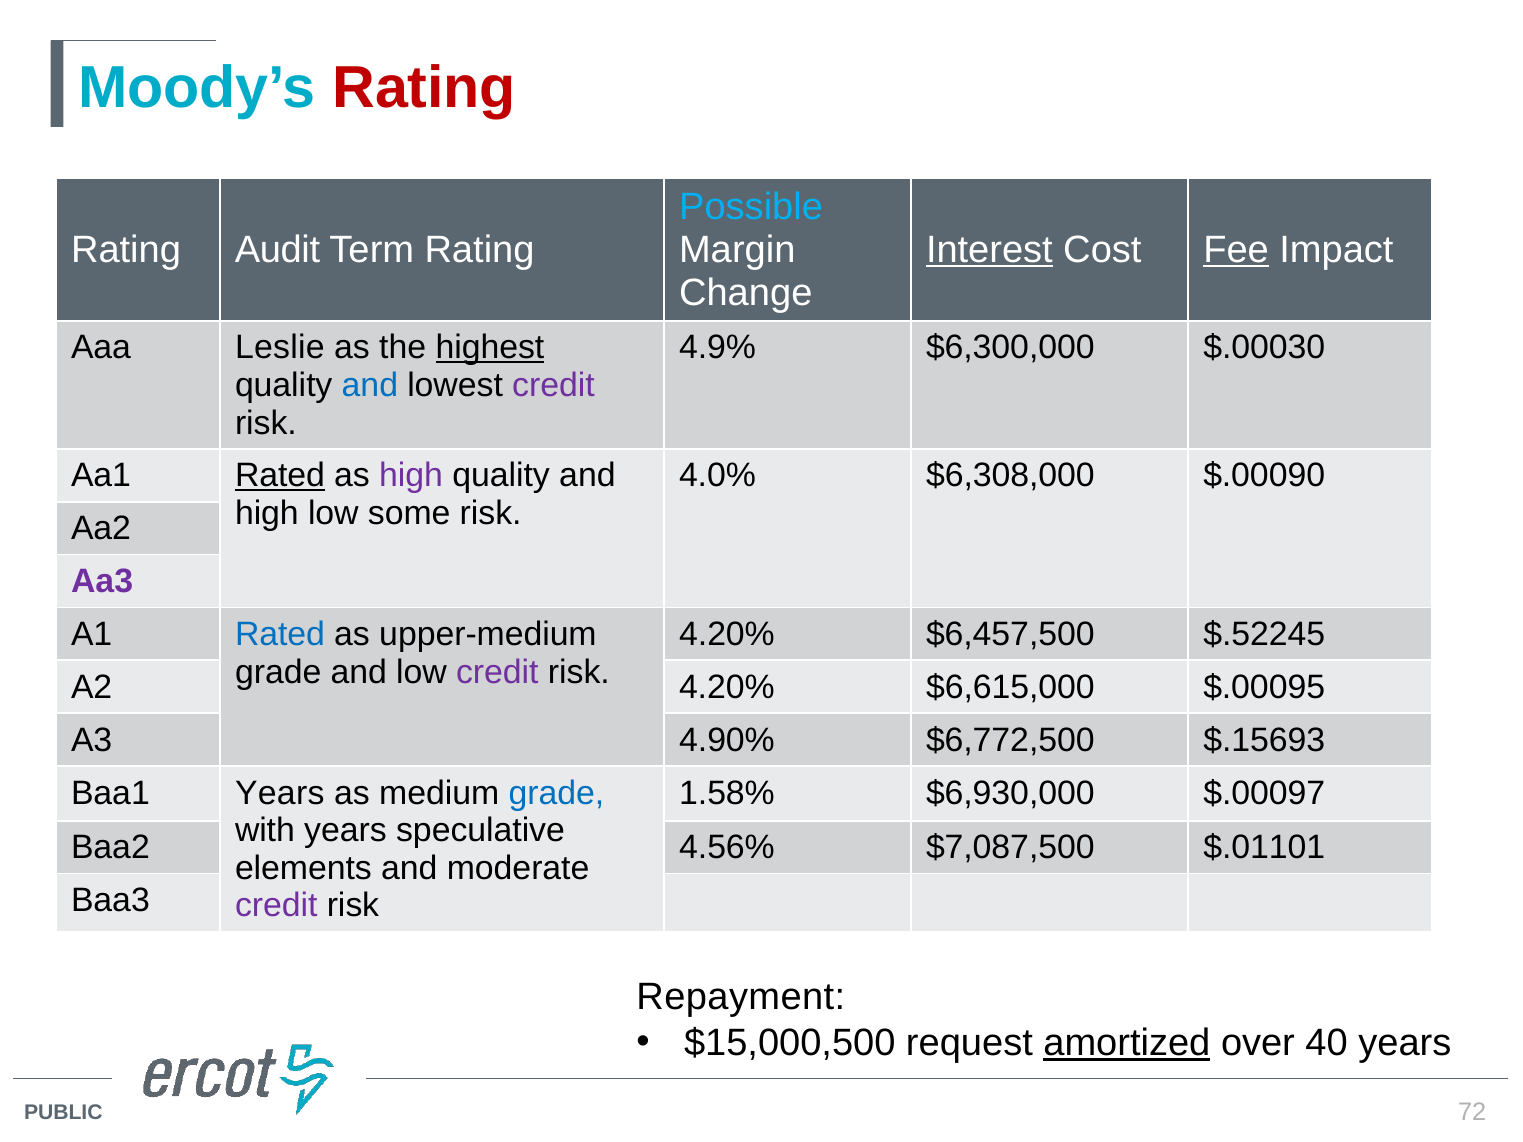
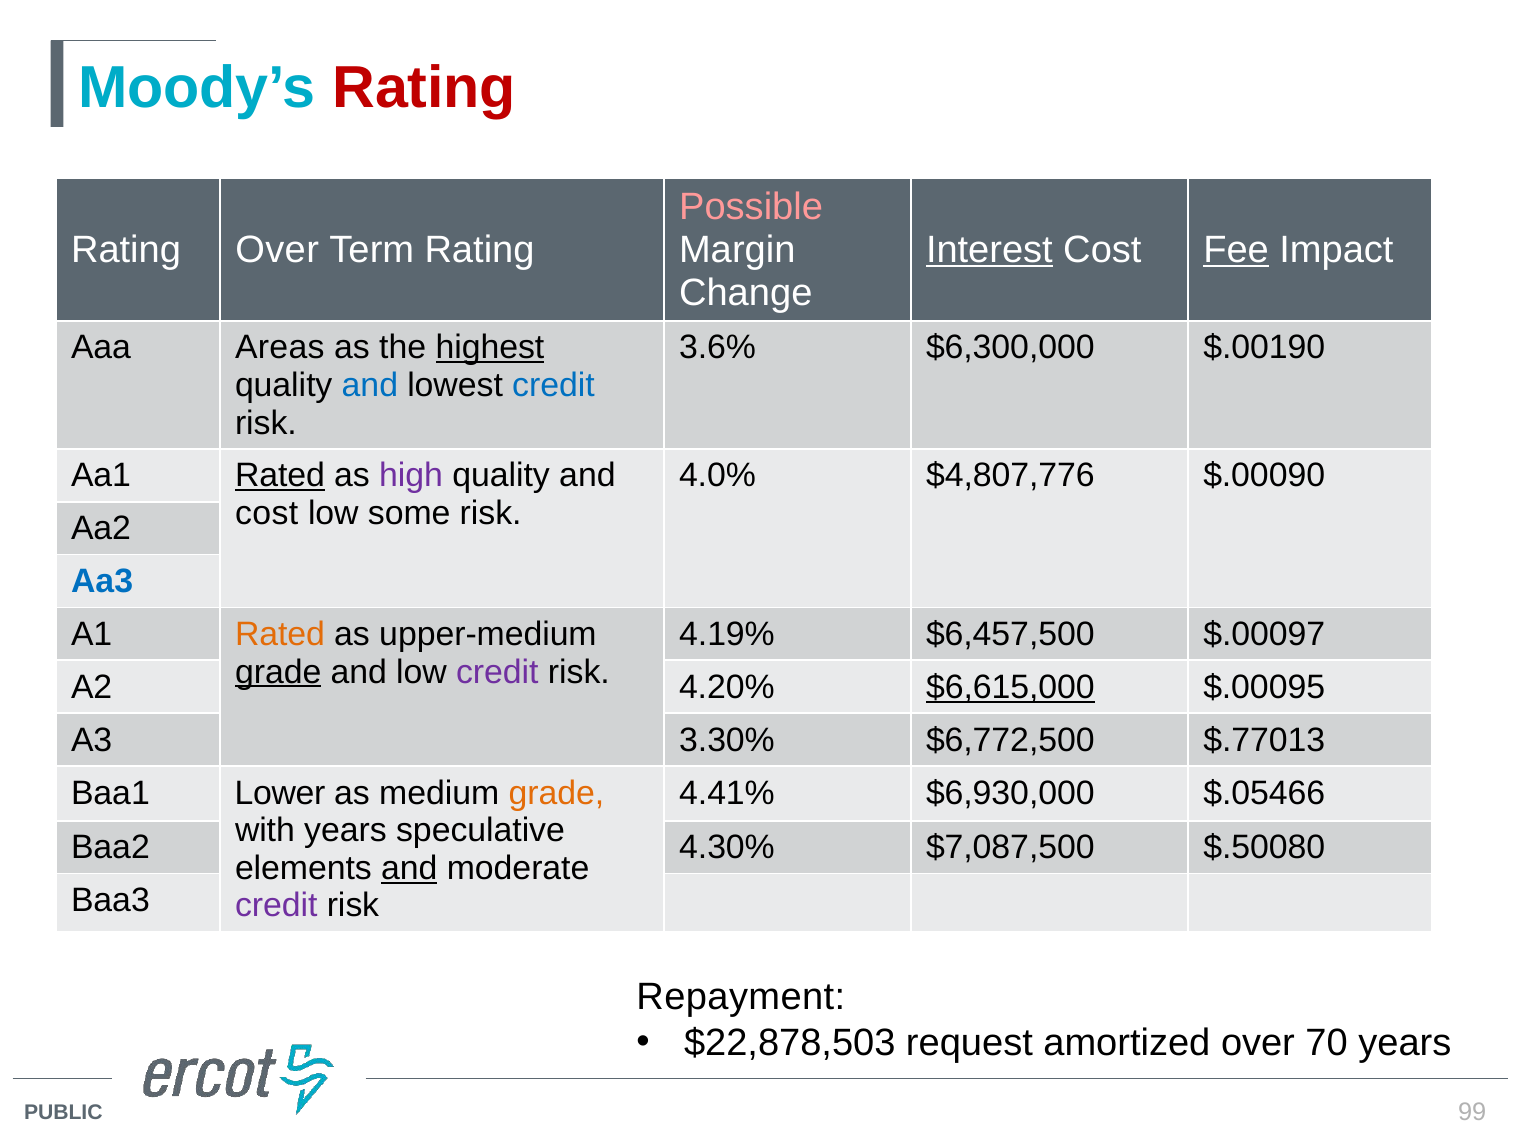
Possible colour: light blue -> pink (751, 207)
Rating Audit: Audit -> Over (277, 250)
Leslie: Leslie -> Areas (280, 348)
4.9%: 4.9% -> 3.6% (718, 348)
$.00030: $.00030 -> $.00190 (1264, 348)
credit colour: purple -> blue (553, 385)
$6,308,000: $6,308,000 -> $4,807,776 (1010, 476)
high: high -> cost (267, 513)
Aa3 colour: purple -> blue (102, 582)
Rated colour: blue -> orange (280, 634)
4.20%: 4.20% -> 4.19% (727, 634)
$.52245: $.52245 -> $.00097 (1264, 634)
grade underline: none -> present (278, 672)
$6,615,000 underline: none -> present (1010, 687)
4.90%: 4.90% -> 3.30% (727, 740)
$.15693: $.15693 -> $.77013 (1264, 740)
Baa1 Years: Years -> Lower (280, 793)
grade colour: blue -> orange (556, 793)
1.58%: 1.58% -> 4.41% (727, 793)
$.00097: $.00097 -> $.05466 (1264, 793)
4.56%: 4.56% -> 4.30% (727, 848)
$.01101: $.01101 -> $.50080 (1264, 848)
and underline: none -> present (409, 868)
$15,000,500: $15,000,500 -> $22,878,503 (790, 1043)
amortized underline: present -> none (1127, 1043)
40: 40 -> 70 (1327, 1043)
72: 72 -> 99 (1472, 1112)
